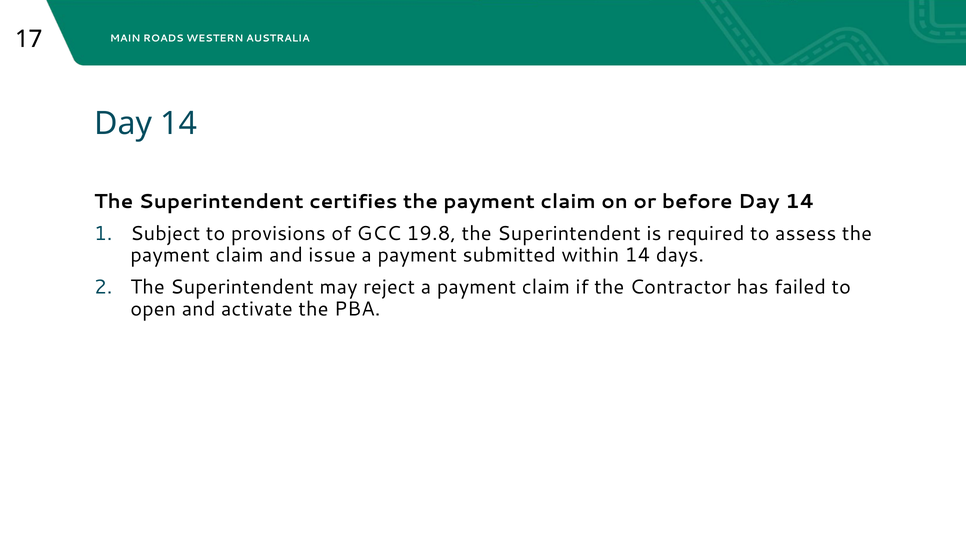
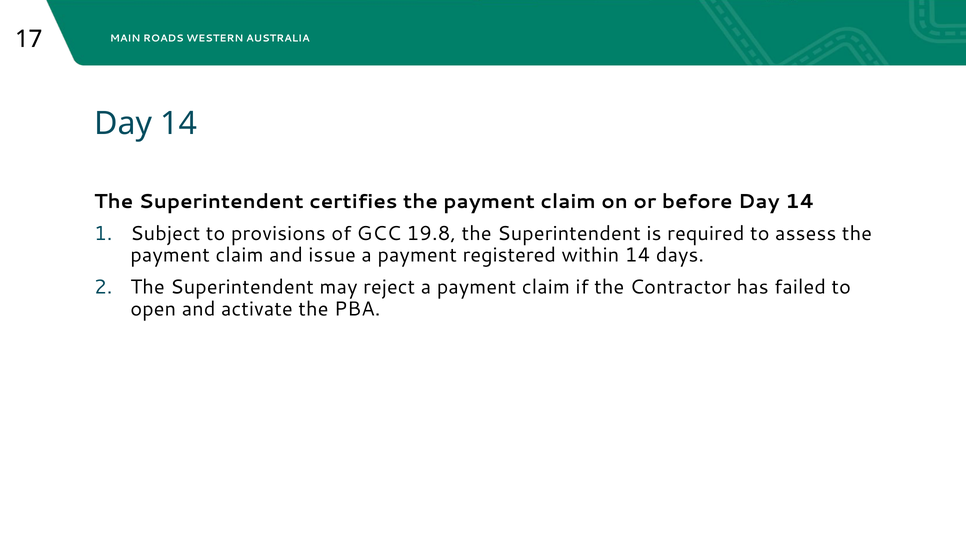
submitted: submitted -> registered (509, 255)
